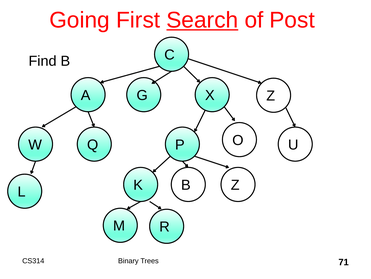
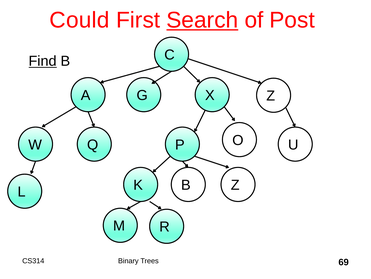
Going: Going -> Could (79, 20)
Find underline: none -> present (43, 61)
71: 71 -> 69 (344, 262)
